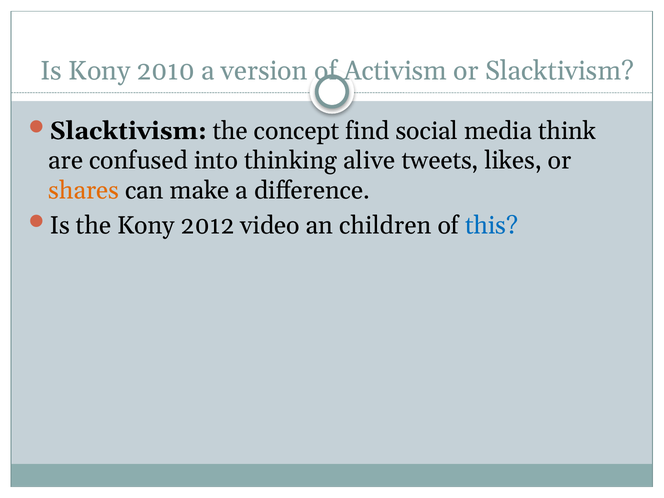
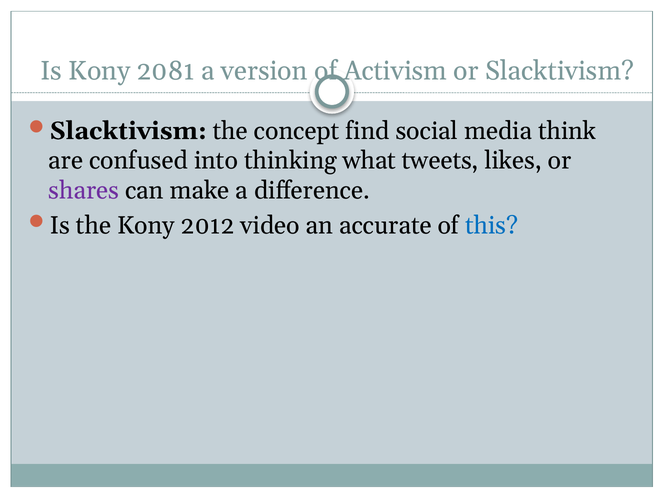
2010: 2010 -> 2081 (166, 71)
alive: alive -> what (369, 161)
shares colour: orange -> purple (84, 191)
children: children -> accurate (385, 226)
